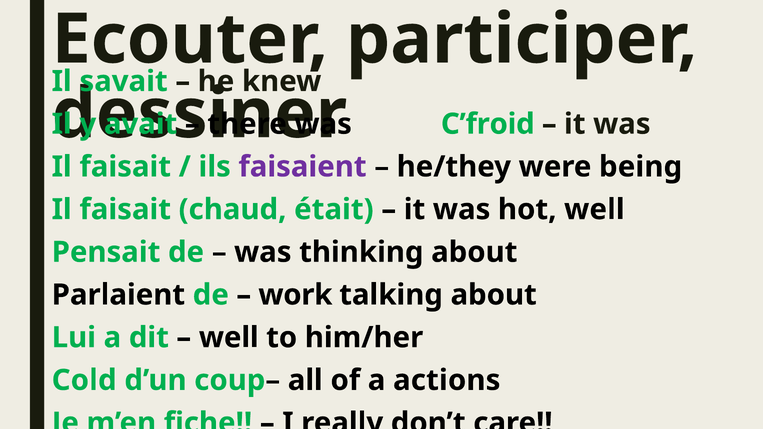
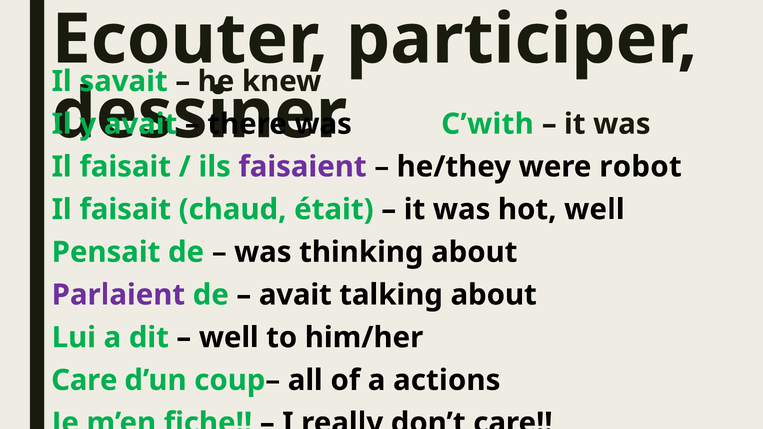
C’froid: C’froid -> C’with (487, 124)
being: being -> robot (641, 167)
Parlaient colour: black -> purple (118, 295)
work: work -> avait (295, 295)
Cold: Cold -> Care (84, 380)
